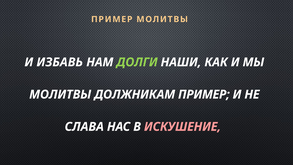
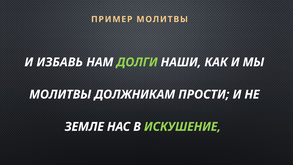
ДОЛЖНИКАМ ПРИМЕР: ПРИМЕР -> ПРОСТИ (204, 94)
СЛАВА: СЛАВА -> ЗЕМЛЕ (84, 127)
ИСКУШЕНИЕ colour: pink -> light green (182, 127)
